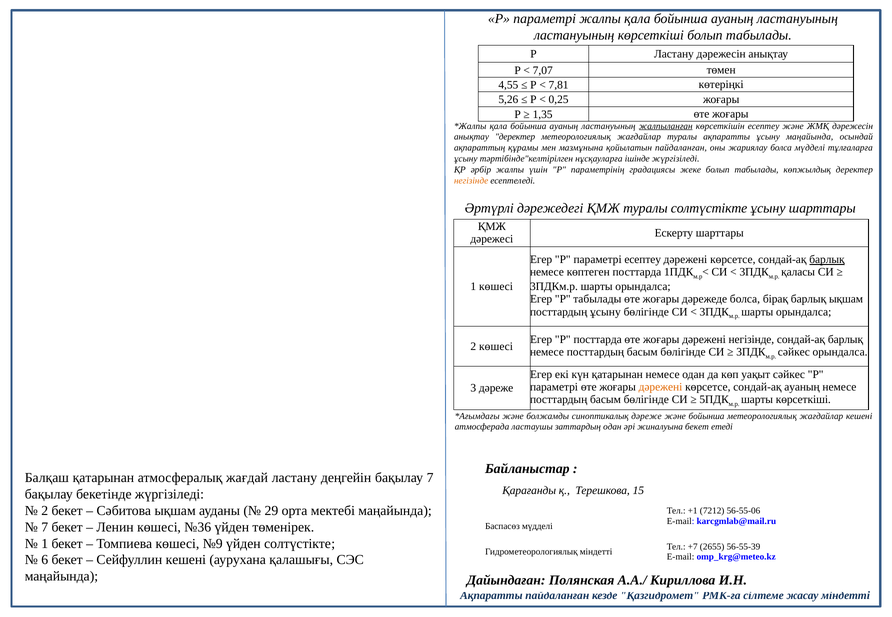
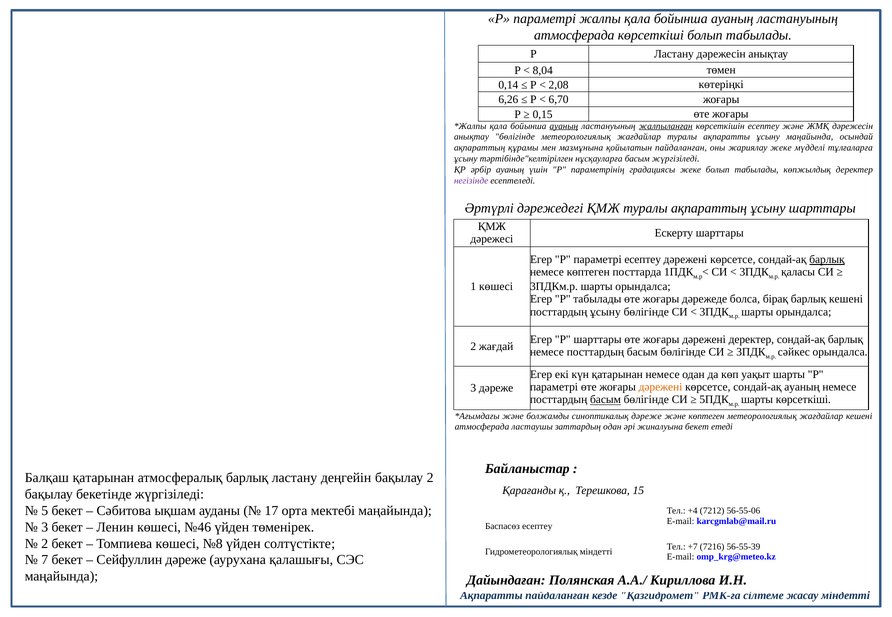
ластануының: ластануының -> атмосферада (574, 35)
7,07: 7,07 -> 8,04 (543, 70)
4,55: 4,55 -> 0,14 (508, 85)
7,81: 7,81 -> 2,08 (559, 85)
5,26: 5,26 -> 6,26 (508, 100)
0,25: 0,25 -> 6,70 (559, 100)
1,35: 1,35 -> 0,15 (543, 115)
ауаның underline: none -> present (564, 126)
анықтау деректер: деректер -> бөлігінде (515, 137)
жариялау болса: болса -> жеке (781, 148)
нұсқауларға ішінде: ішінде -> басым (637, 159)
әрбір жалпы: жалпы -> ауаның (510, 170)
негізінде colour: orange -> purple (471, 181)
туралы солтүстікте: солтүстікте -> ақпараттың (709, 208)
барлық ықшам: ықшам -> кешені (846, 299)
Р посттарда: посттарда -> шарттары (598, 340)
дәрежені негізінде: негізінде -> деректер (751, 340)
2 көшесі: көшесі -> жағдай (496, 347)
уақыт сәйкес: сәйкес -> шарты (789, 375)
басым underline: none -> present (605, 400)
және бойынша: бойынша -> көптеген (707, 416)
атмосфералық жағдай: жағдай -> барлық (247, 478)
бақылау 7: 7 -> 2 (430, 478)
2: 2 -> 5 (45, 511)
29: 29 -> 17 (271, 511)
+1: +1 -> +4 (693, 511)
7: 7 -> 3 (45, 528)
№36: №36 -> №46 (198, 528)
Баспасөз мүдделі: мүдделі -> есептеу (537, 527)
1: 1 -> 2 (45, 544)
№9: №9 -> №8 (213, 544)
2655: 2655 -> 7216 (712, 547)
6: 6 -> 7 (45, 560)
Сейфуллин кешені: кешені -> дәреже (186, 560)
